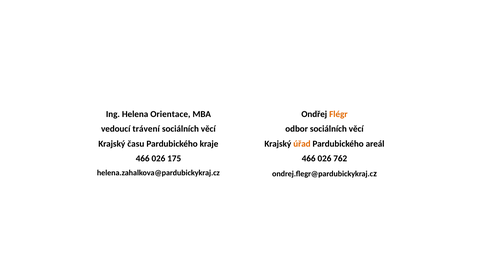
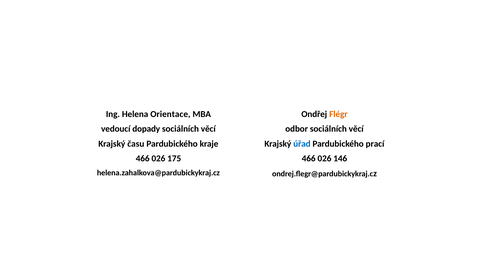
trávení: trávení -> dopady (146, 129)
úřad colour: orange -> blue (302, 144)
areál: areál -> prací (375, 144)
762: 762 -> 146 (340, 158)
